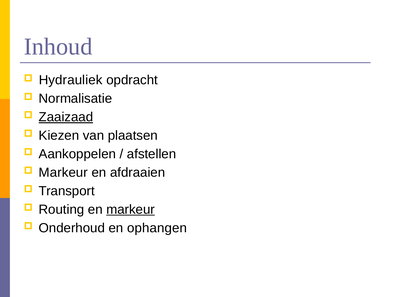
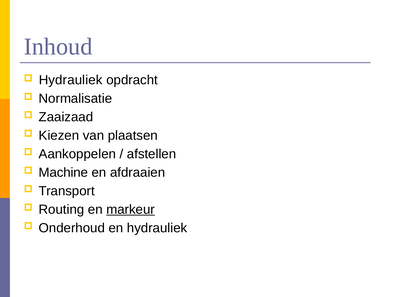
Zaaizaad underline: present -> none (66, 117)
Markeur: Markeur -> Machine (63, 173)
en ophangen: ophangen -> hydrauliek (157, 229)
